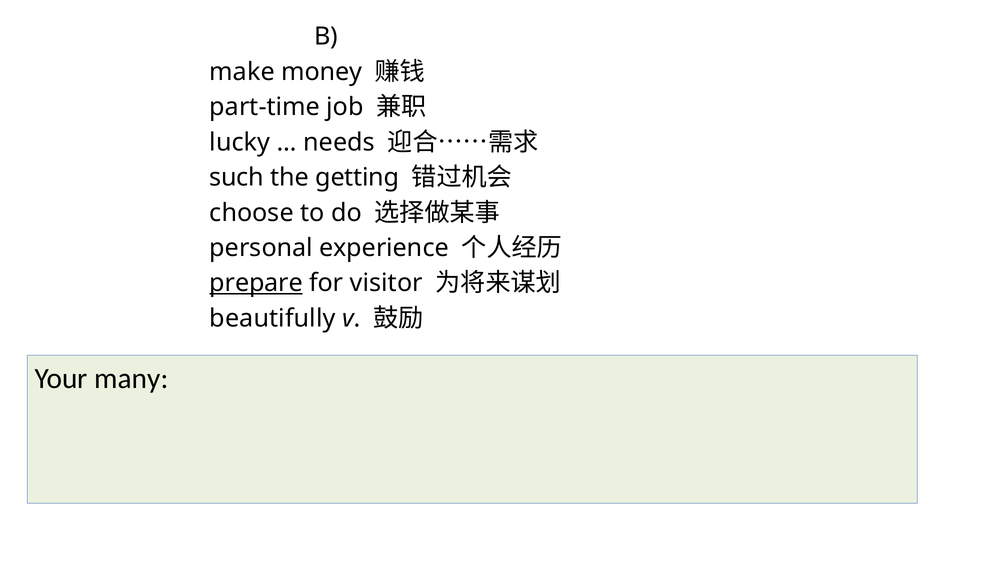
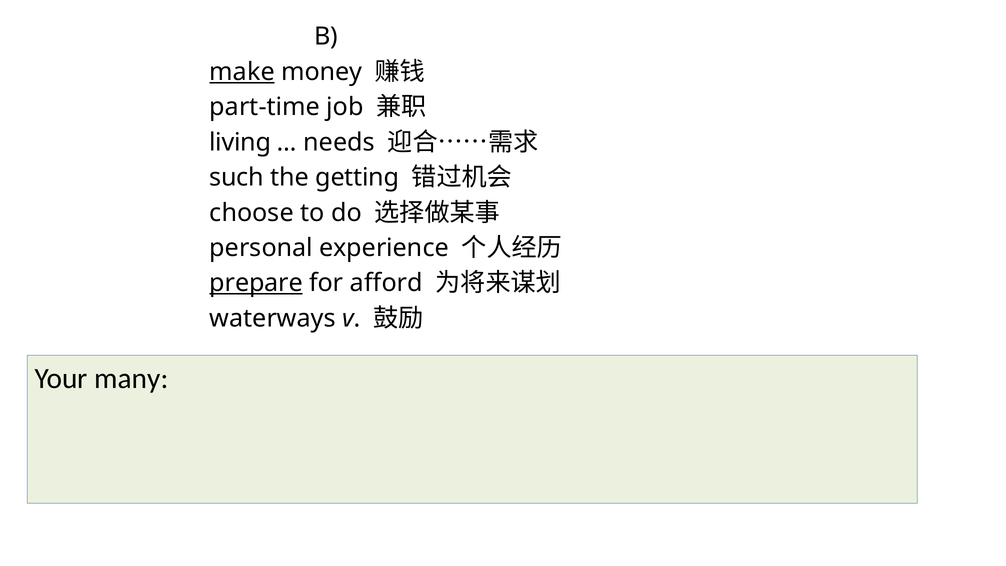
make underline: none -> present (242, 72)
lucky: lucky -> living (240, 142)
visitor: visitor -> afford (386, 283)
beautifully: beautifully -> waterways (273, 318)
